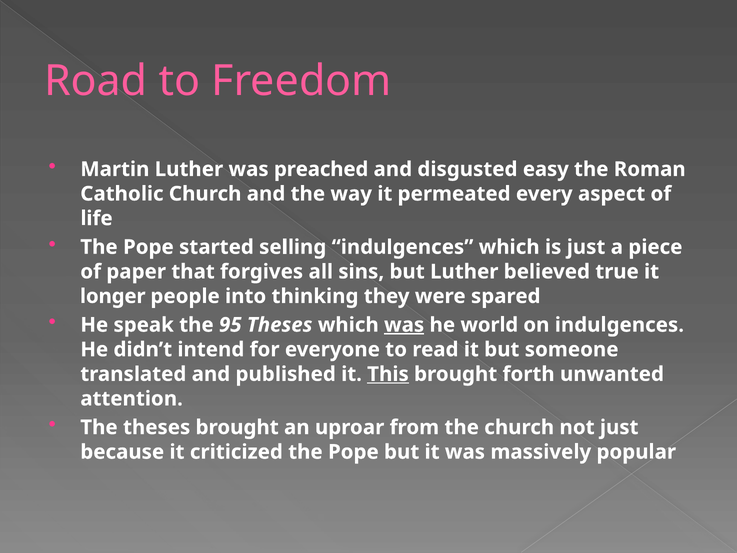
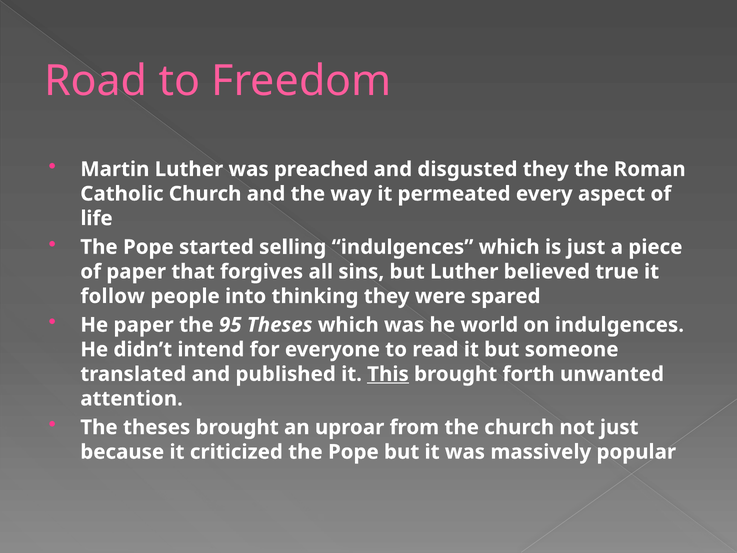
disgusted easy: easy -> they (546, 169)
longer: longer -> follow (113, 296)
He speak: speak -> paper (144, 325)
was underline: present -> none (404, 325)
